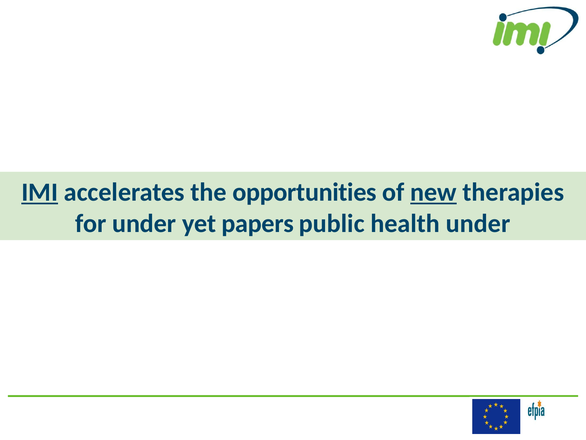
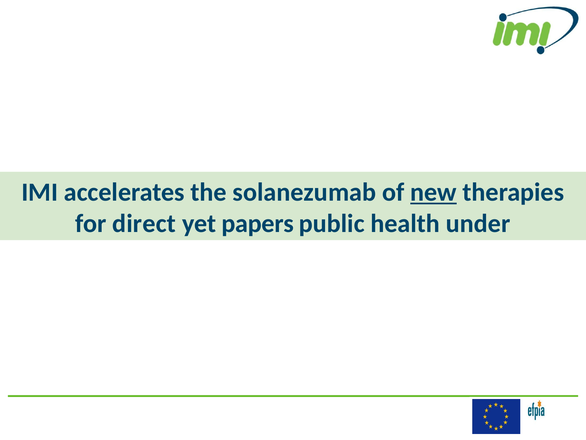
IMI underline: present -> none (40, 192)
opportunities: opportunities -> solanezumab (304, 192)
for under: under -> direct (144, 223)
